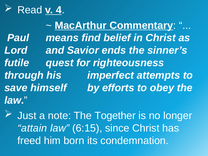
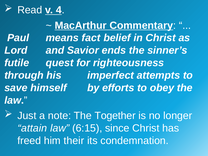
find: find -> fact (91, 38)
born: born -> their (74, 141)
